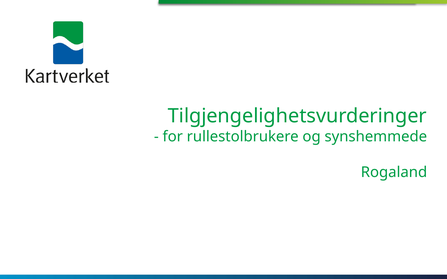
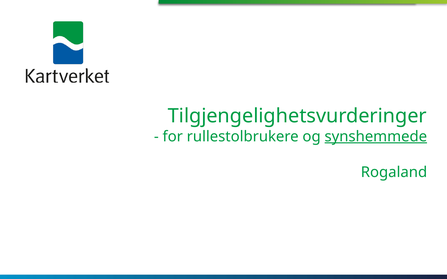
synshemmede underline: none -> present (376, 137)
